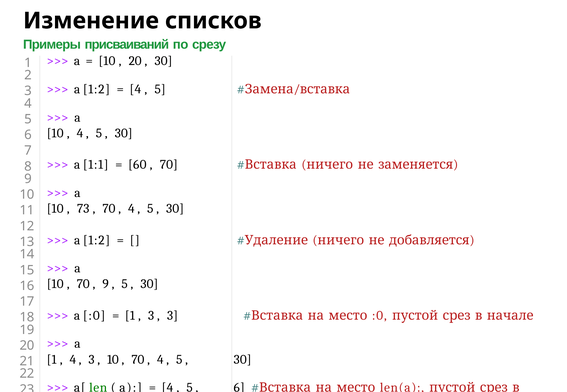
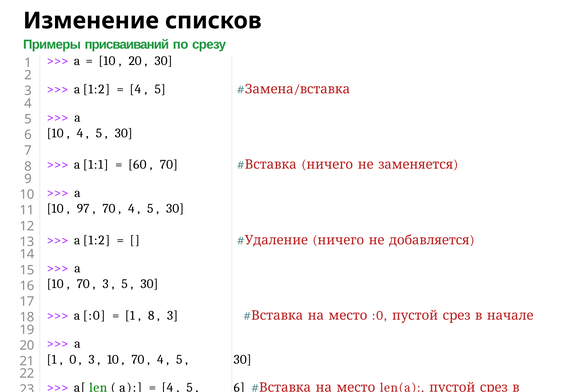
73: 73 -> 97 (83, 209)
9: 9 -> 3 (106, 284)
3: 3 -> 8 (151, 316)
4: 4 -> 0 (73, 360)
